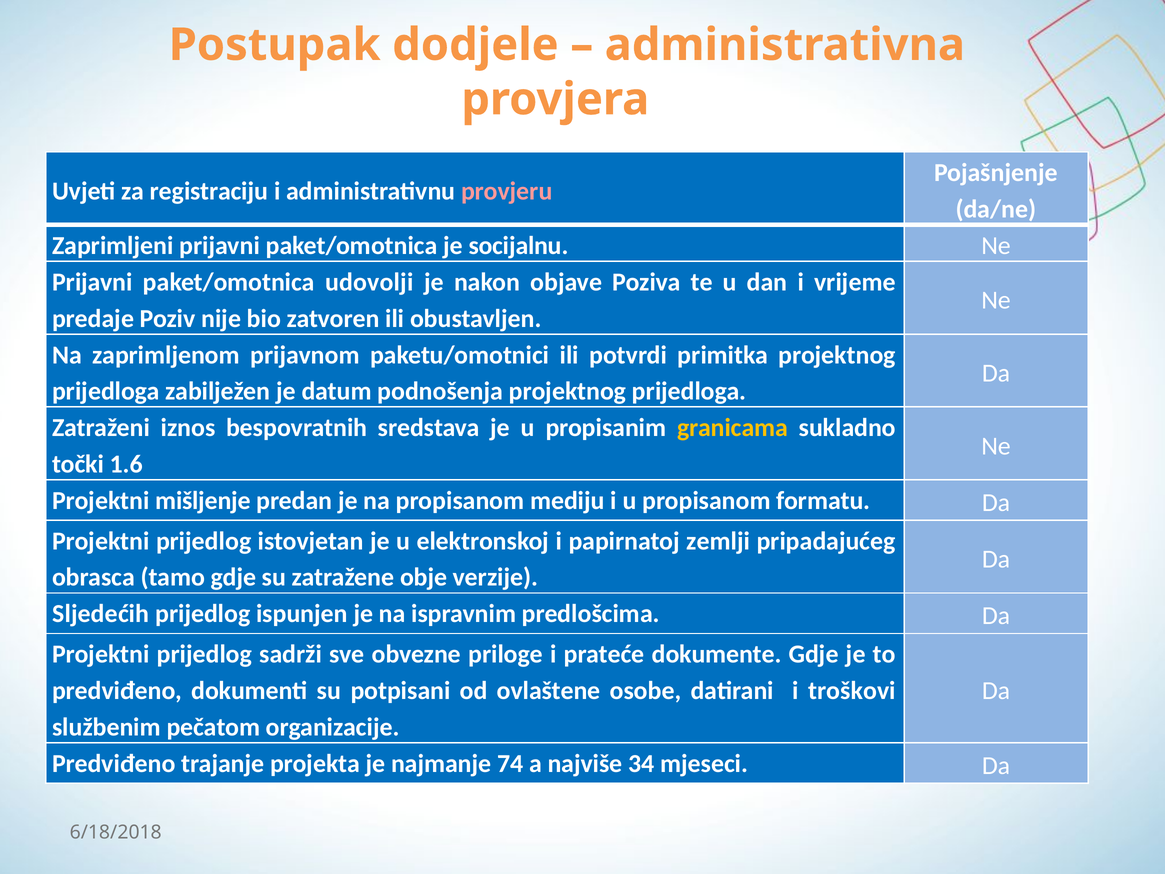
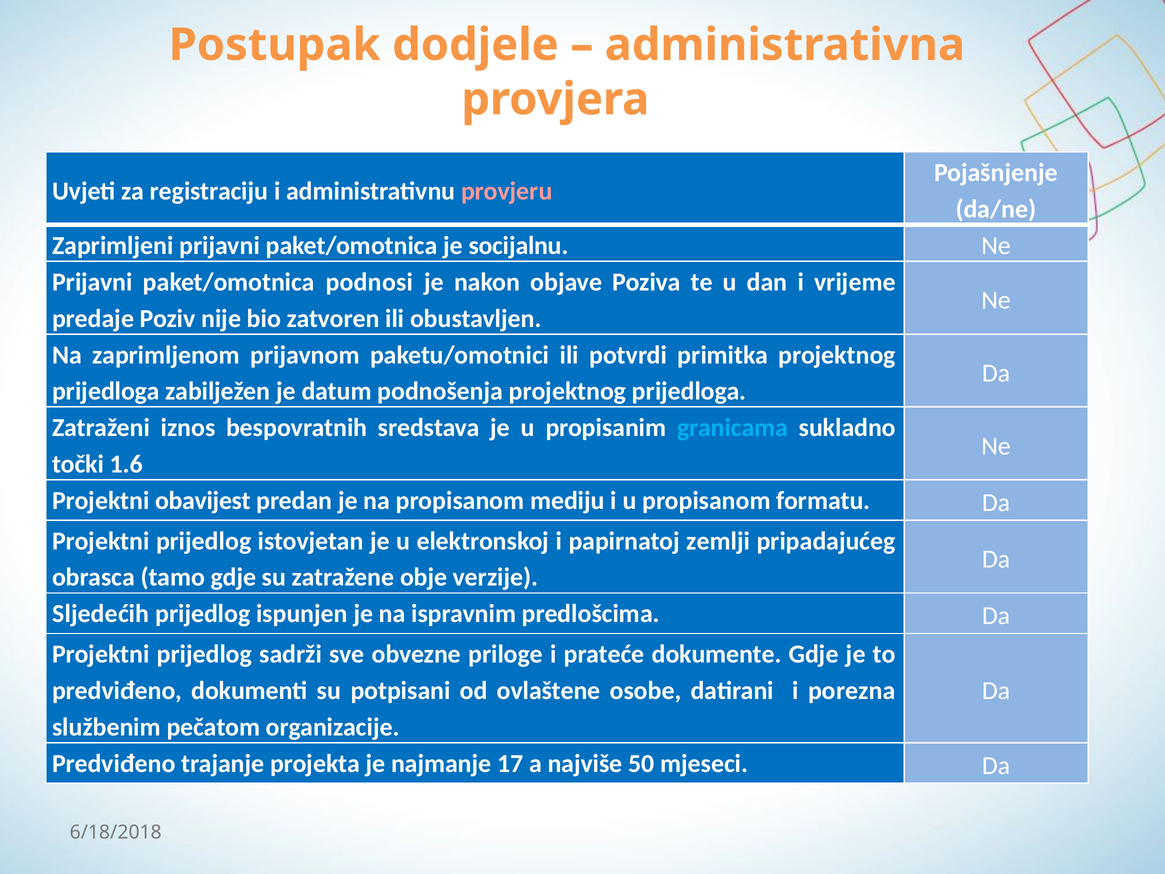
udovolji: udovolji -> podnosi (369, 282)
granicama colour: yellow -> light blue (733, 428)
mišljenje: mišljenje -> obavijest (203, 500)
troškovi: troškovi -> porezna (852, 691)
74: 74 -> 17 (510, 763)
34: 34 -> 50 (641, 763)
